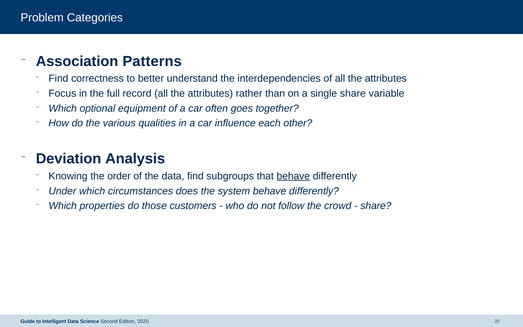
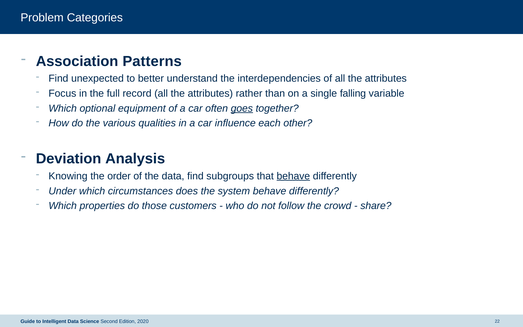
correctness: correctness -> unexpected (97, 78)
single share: share -> falling (353, 93)
goes underline: none -> present (242, 108)
